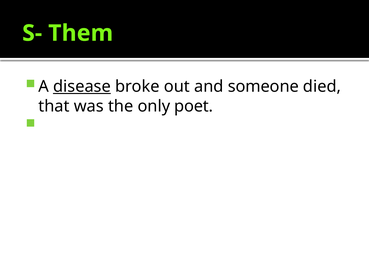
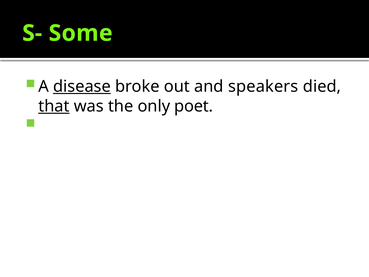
Them: Them -> Some (81, 33)
someone: someone -> speakers (263, 86)
that underline: none -> present (54, 106)
